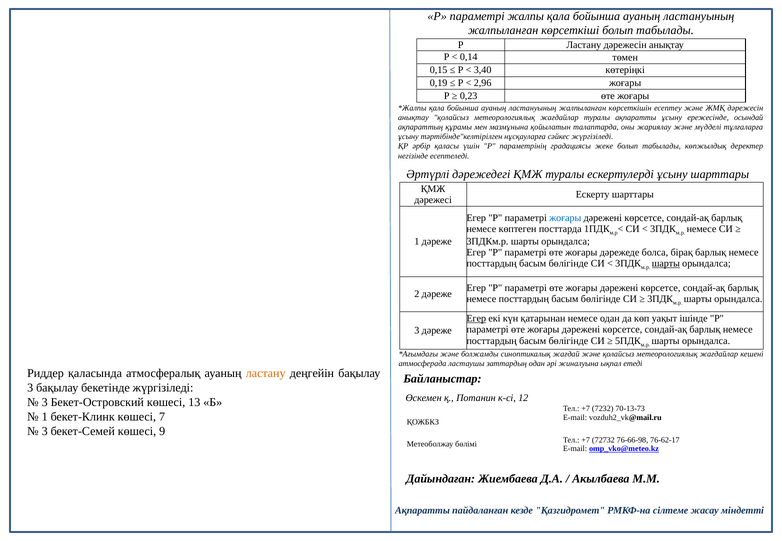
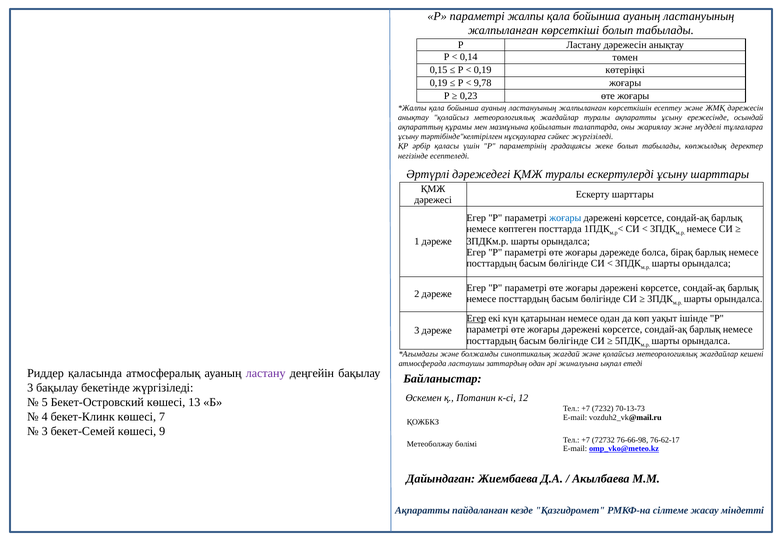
3,40: 3,40 -> 0,19 (483, 70)
2,96: 2,96 -> 9,78 (483, 83)
шарты underline: present -> none (666, 264)
ластану colour: orange -> purple (266, 374)
3: 3 -> 5 (45, 403)
1: 1 -> 4 (45, 417)
